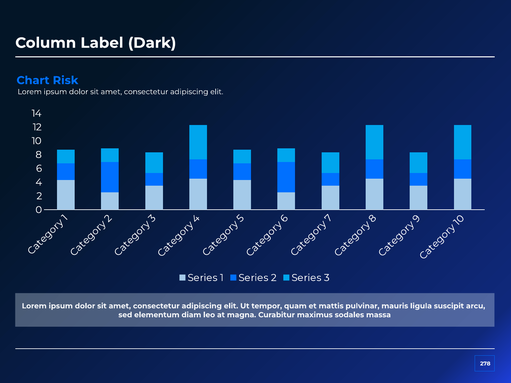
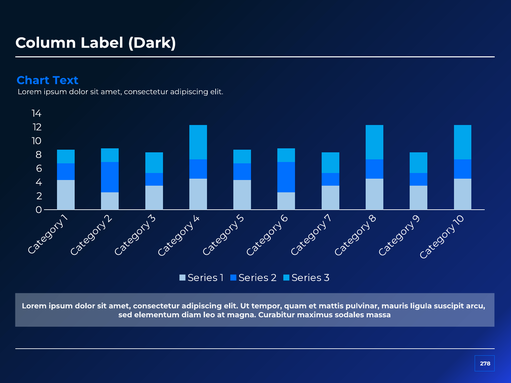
Risk: Risk -> Text (66, 80)
